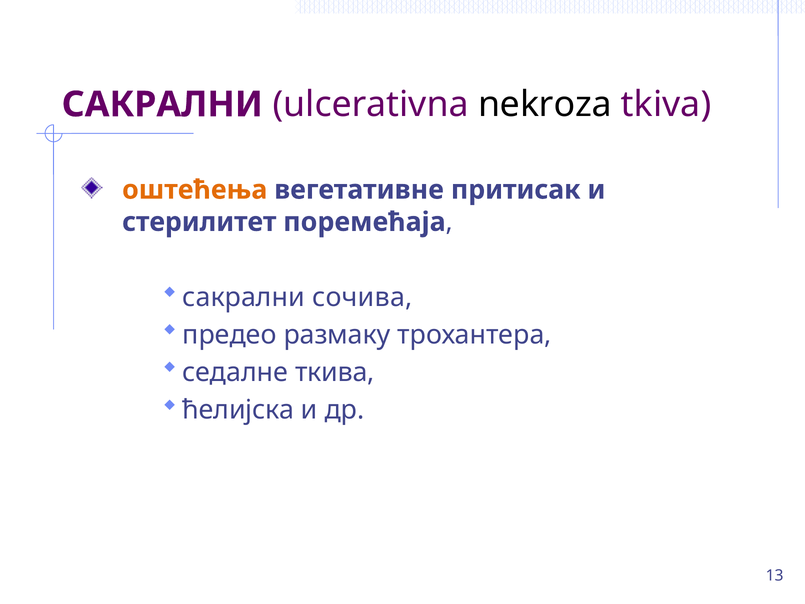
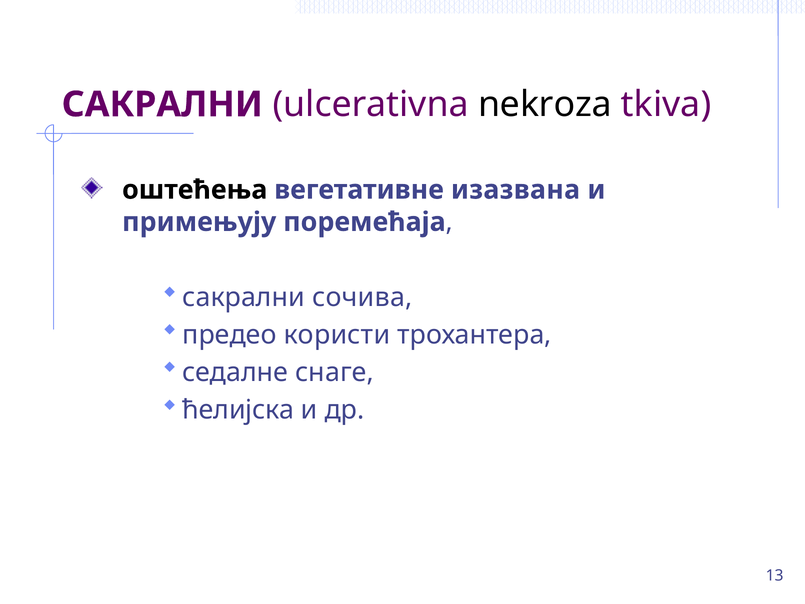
оштећења colour: orange -> black (195, 190)
притисак: притисак -> изазвана (515, 190)
стерилитет: стерилитет -> примењују (199, 222)
размаку: размаку -> користи (337, 335)
ткива: ткива -> снаге (335, 372)
